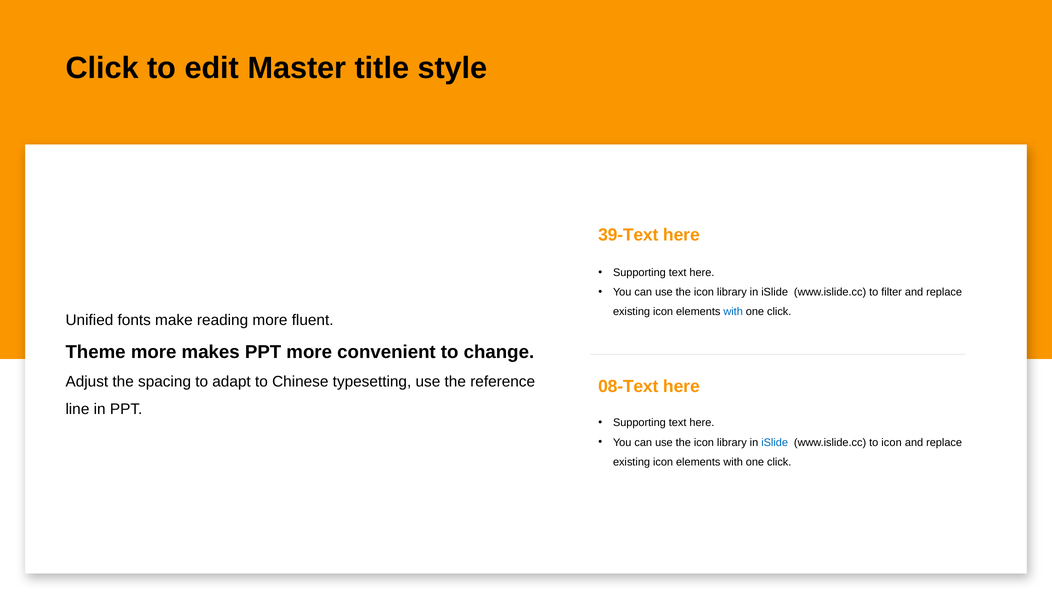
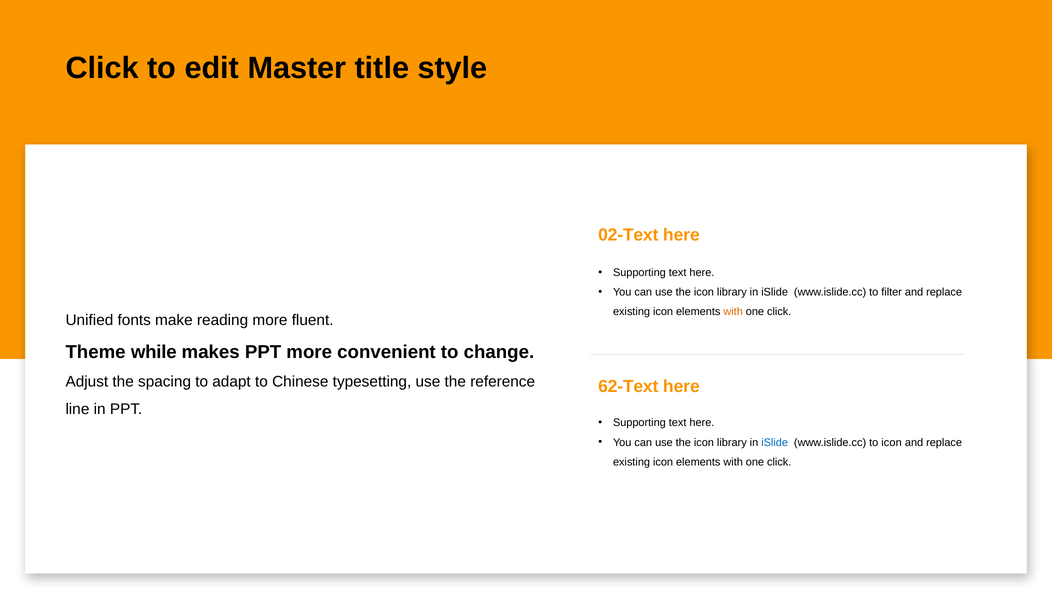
39-Text: 39-Text -> 02-Text (628, 235)
with colour: blue -> orange (733, 312)
Theme more: more -> while (154, 352)
08-Text: 08-Text -> 62-Text (628, 386)
